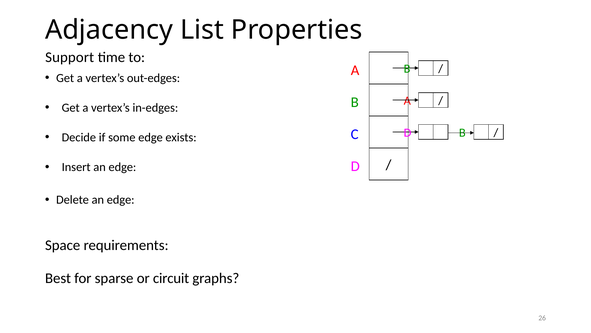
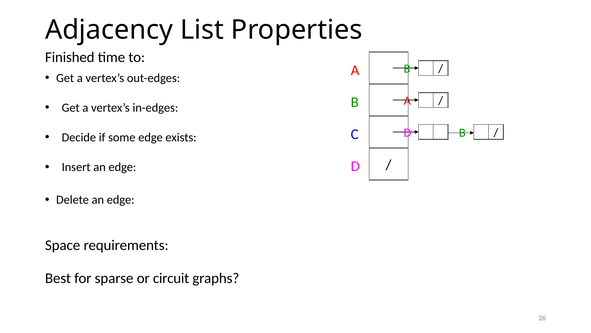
Support: Support -> Finished (70, 57)
